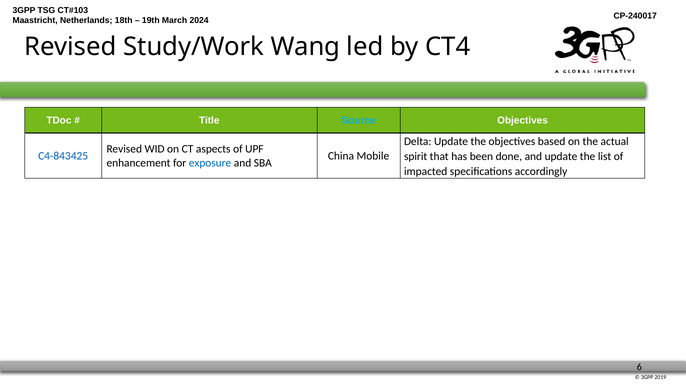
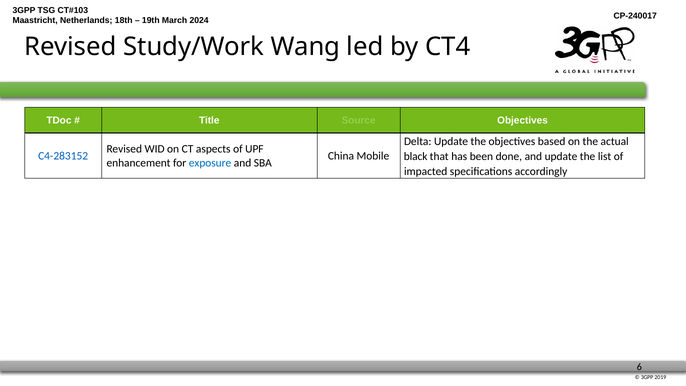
Source colour: light blue -> light green (359, 120)
C4-843425: C4-843425 -> C4-283152 (63, 156)
spirit: spirit -> black (416, 157)
